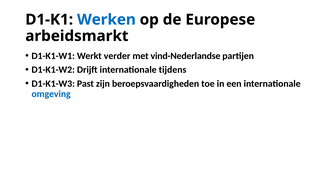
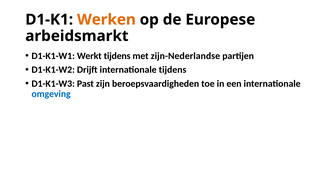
Werken colour: blue -> orange (106, 20)
Werkt verder: verder -> tijdens (117, 56)
vind-Nederlandse: vind-Nederlandse -> zijn-Nederlandse (185, 56)
